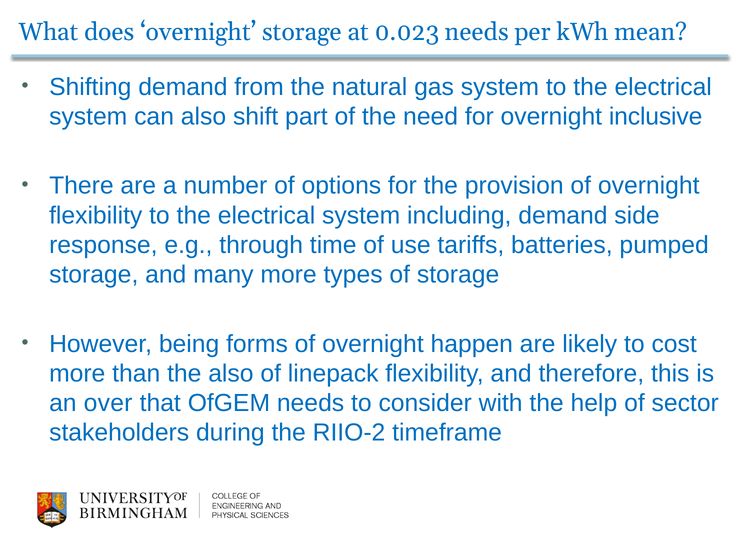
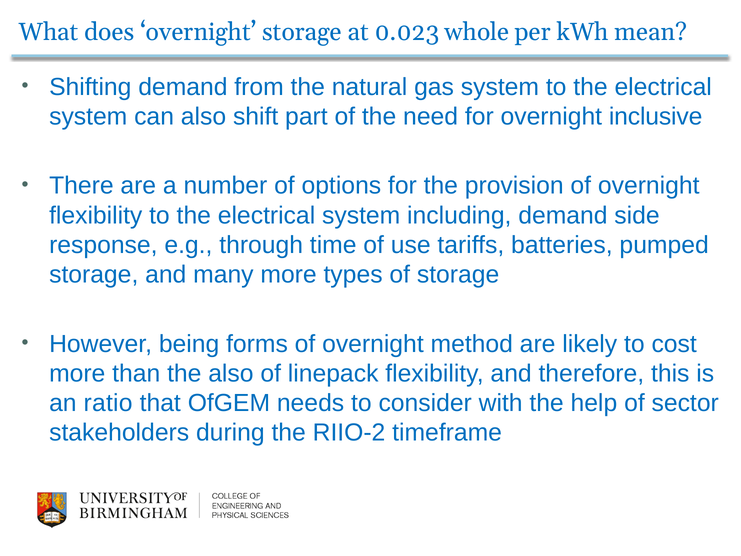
0.023 needs: needs -> whole (477, 32)
happen: happen -> method (472, 344)
over: over -> ratio (108, 403)
